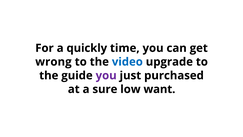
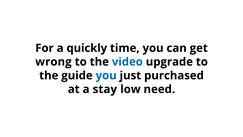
you colour: purple -> blue (106, 75)
sure: sure -> stay (105, 89)
want: want -> need (159, 89)
